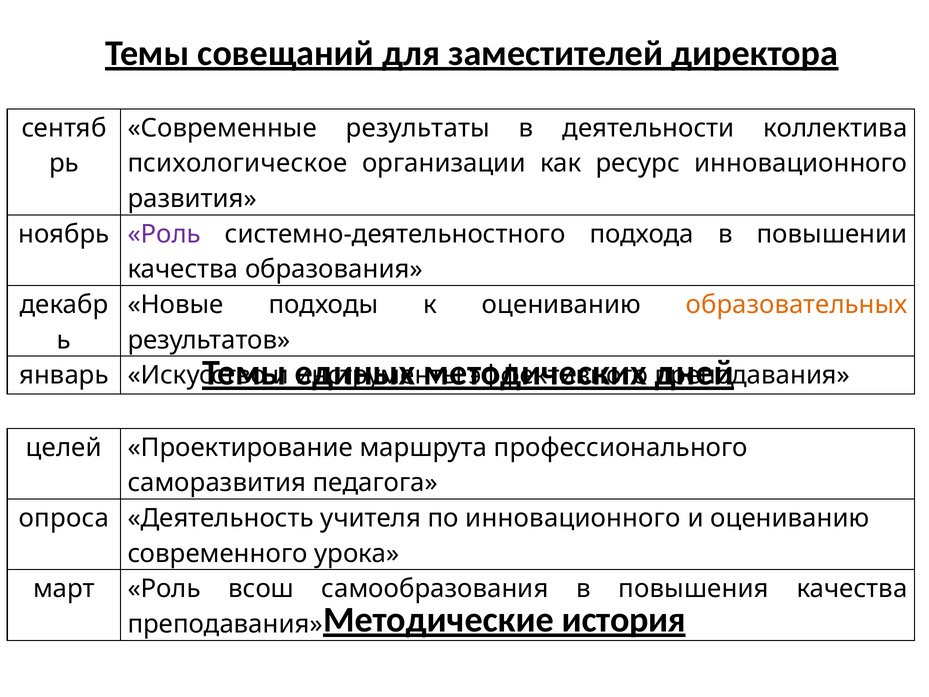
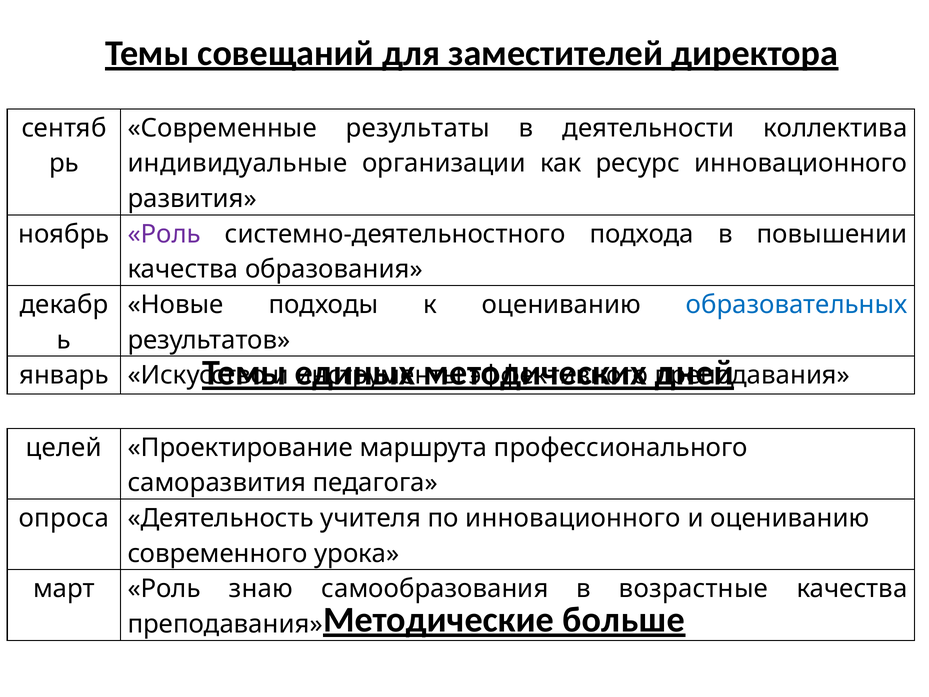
психологическое: психологическое -> индивидуальные (237, 163)
образовательных colour: orange -> blue (797, 305)
всош: всош -> знаю (261, 589)
повышения: повышения -> возрастные (693, 589)
история: история -> больше (624, 619)
